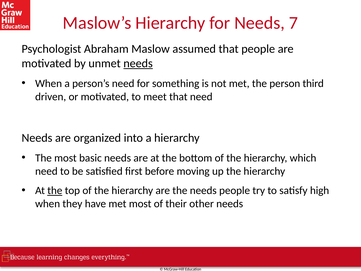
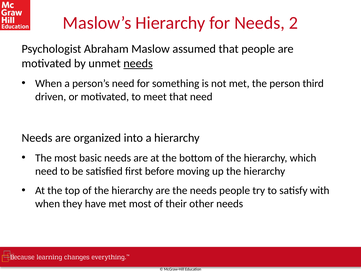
7: 7 -> 2 (294, 23)
the underline: present -> none (55, 190)
high: high -> with (320, 190)
